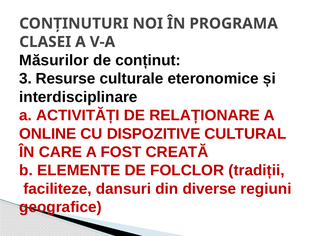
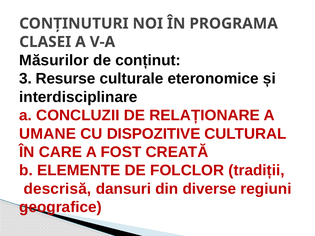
ACTIVITĂȚI: ACTIVITĂȚI -> CONCLUZII (78, 115)
ONLINE: ONLINE -> UMANE (48, 134)
faciliteze: faciliteze -> descrisă (57, 189)
